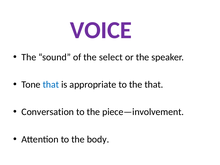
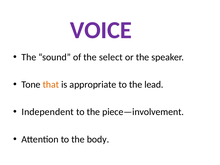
that colour: blue -> orange (51, 85)
the that: that -> lead (154, 85)
Conversation: Conversation -> Independent (48, 112)
